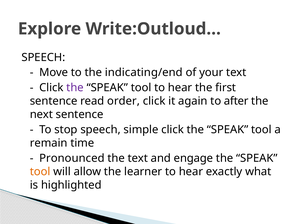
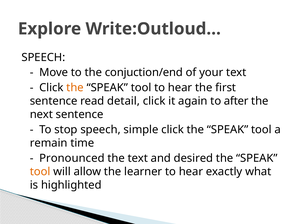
indicating/end: indicating/end -> conjuction/end (144, 73)
the colour: purple -> orange (75, 88)
order: order -> detail (124, 101)
engage: engage -> desired (193, 158)
